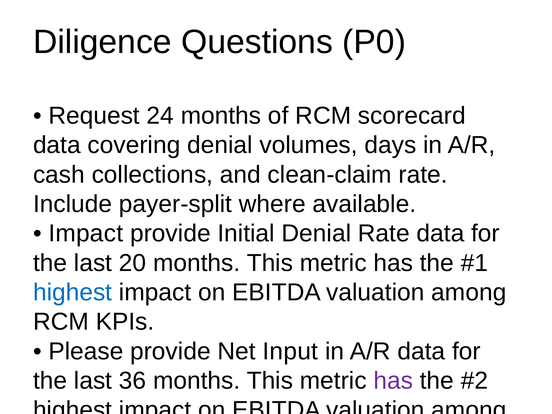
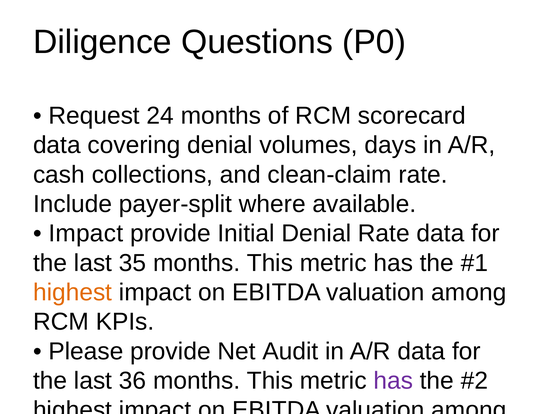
20: 20 -> 35 (133, 263)
highest colour: blue -> orange (73, 292)
Input: Input -> Audit (290, 351)
